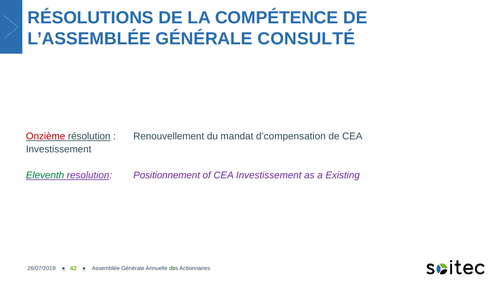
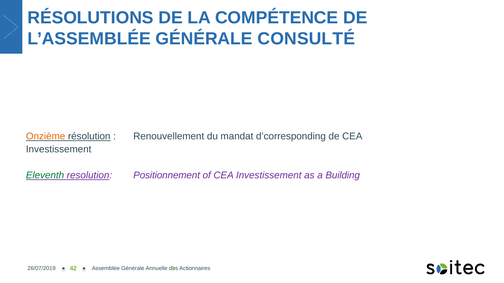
Onzième colour: red -> orange (46, 137)
d’compensation: d’compensation -> d’corresponding (291, 137)
Existing: Existing -> Building (343, 176)
